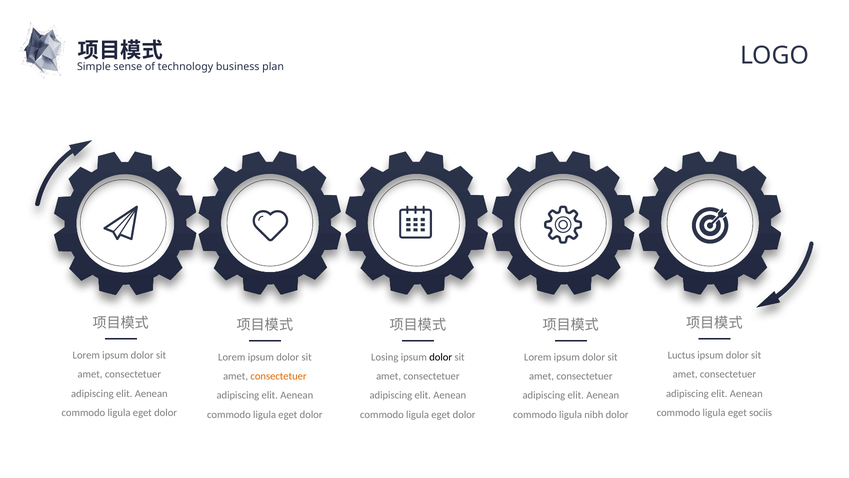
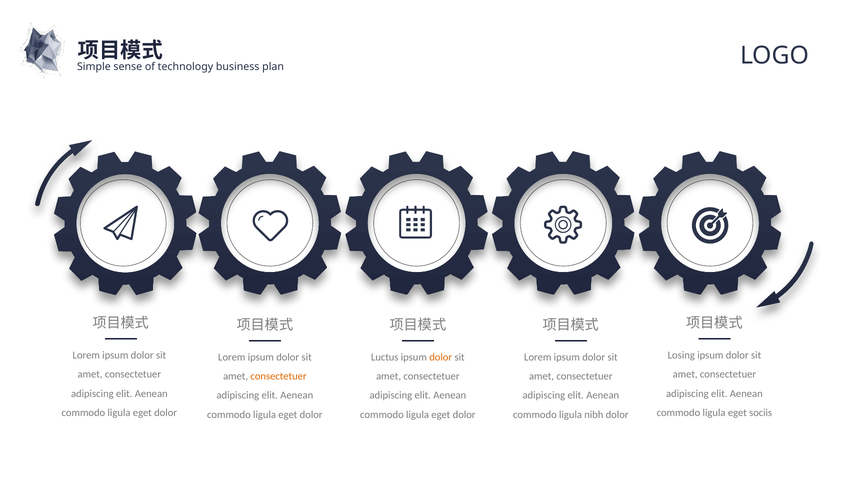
Luctus: Luctus -> Losing (681, 355)
Losing: Losing -> Luctus (385, 357)
dolor colour: black -> orange (441, 357)
